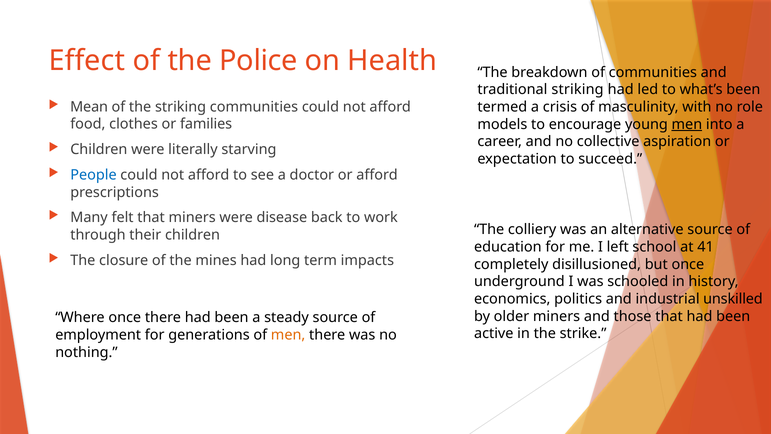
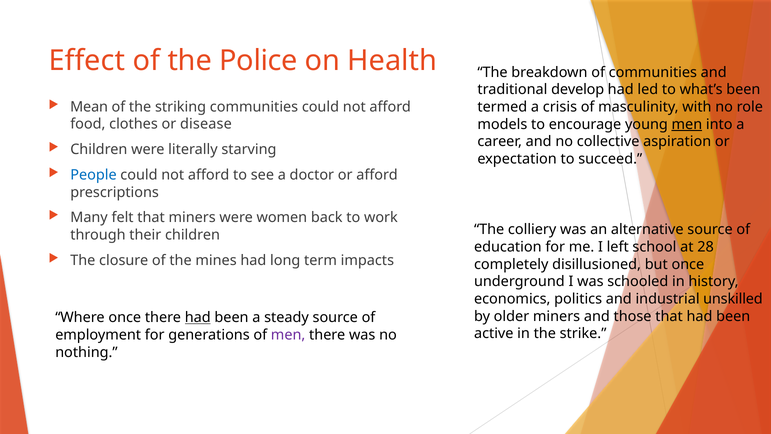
traditional striking: striking -> develop (578, 90)
families: families -> disease (206, 124)
disease: disease -> women (282, 218)
41: 41 -> 28 (706, 247)
had underline: none -> present (198, 317)
men colour: orange -> purple (288, 335)
